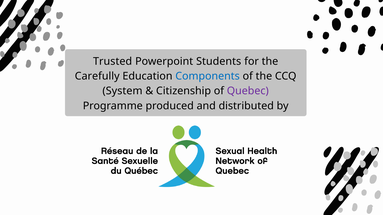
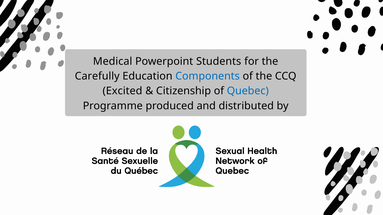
Trusted: Trusted -> Medical (113, 61)
System: System -> Excited (122, 91)
Quebec colour: purple -> blue (248, 91)
